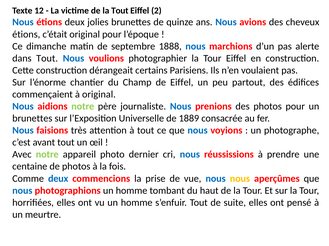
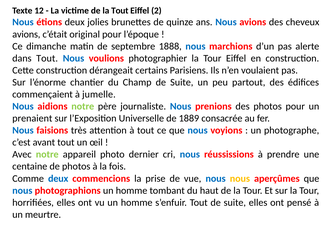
étions: étions -> avions (26, 34)
Champ de Eiffel: Eiffel -> Suite (182, 83)
à original: original -> jumelle (99, 95)
brunettes: brunettes -> prenaient (32, 119)
